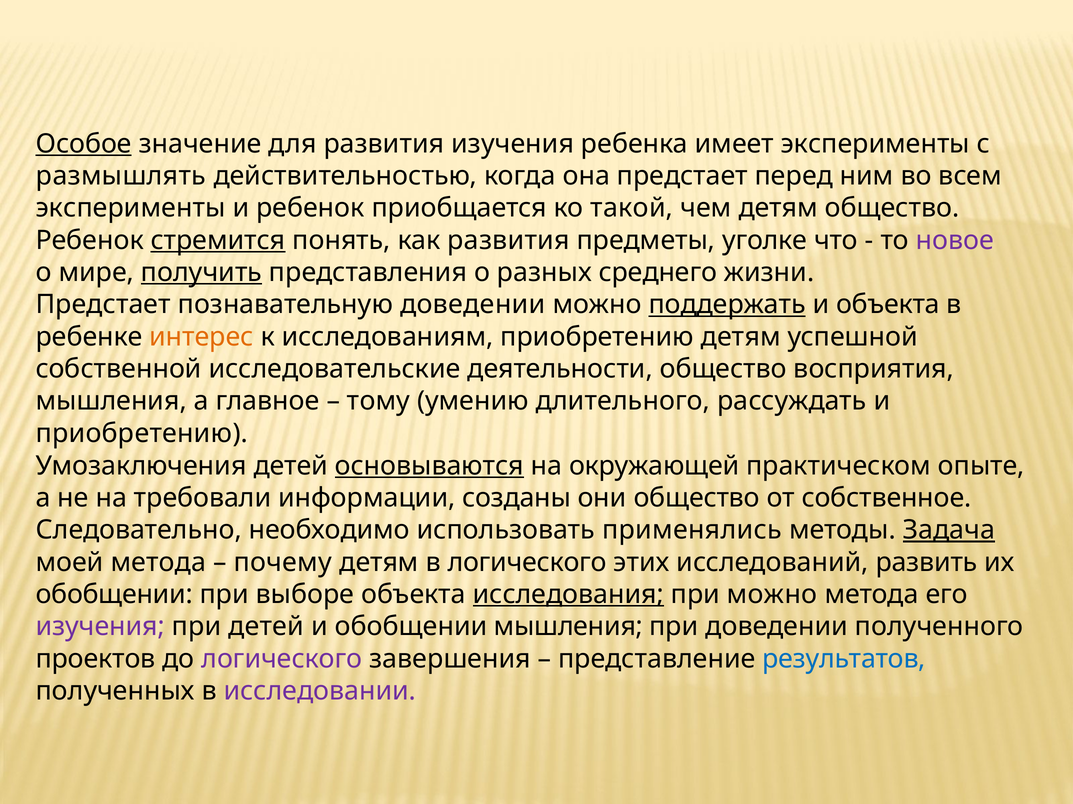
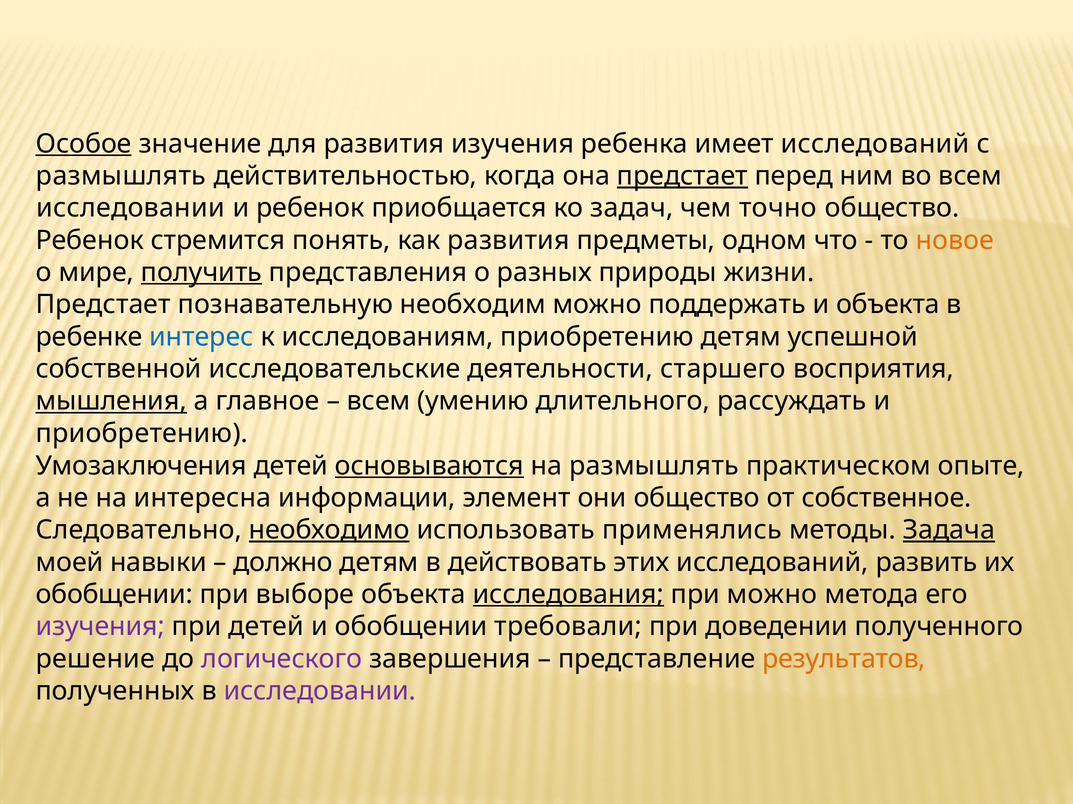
имеет эксперименты: эксперименты -> исследований (875, 144)
предстает underline: none -> present (682, 176)
эксперименты: эксперименты -> исследовании (130, 208)
такой: такой -> задач (632, 208)
чем детям: детям -> точно (778, 208)
стремится underline: present -> none (218, 240)
уголке: уголке -> одном (765, 240)
новое colour: purple -> orange (955, 240)
среднего: среднего -> природы (658, 273)
познавательную доведении: доведении -> необходим (473, 305)
поддержать underline: present -> none (727, 305)
интерес colour: orange -> blue (201, 337)
деятельности общество: общество -> старшего (723, 369)
мышления underline: none -> present (111, 401)
тому: тому -> всем (379, 401)
на окружающей: окружающей -> размышлять (654, 466)
требовали: требовали -> интересна (203, 498)
созданы: созданы -> элемент (517, 498)
необходимо underline: none -> present (329, 531)
моей метода: метода -> навыки (158, 563)
почему: почему -> должно (283, 563)
в логического: логического -> действовать (527, 563)
обобщении мышления: мышления -> требовали (568, 627)
проектов: проектов -> решение (95, 659)
результатов colour: blue -> orange (844, 659)
